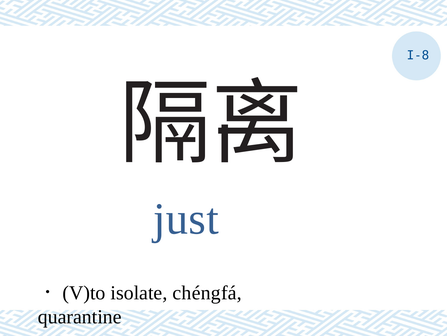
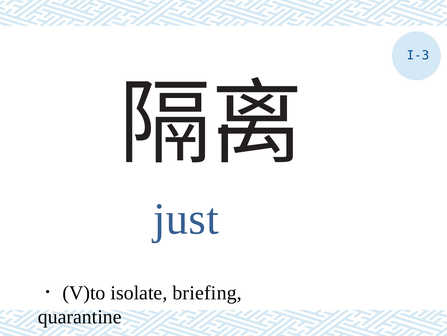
I-8: I-8 -> I-3 (418, 55)
chéngfá: chéngfá -> briefing (207, 292)
